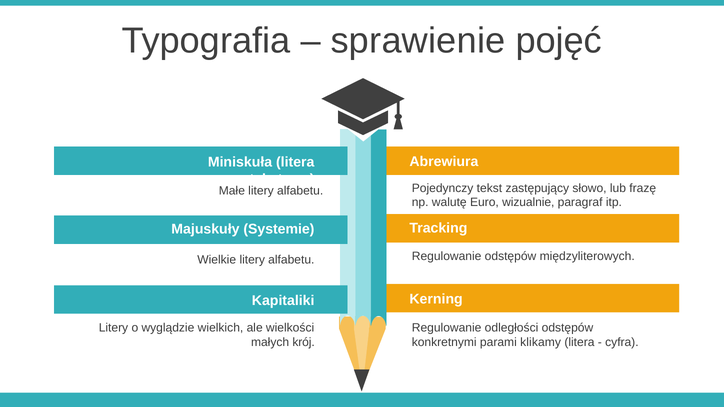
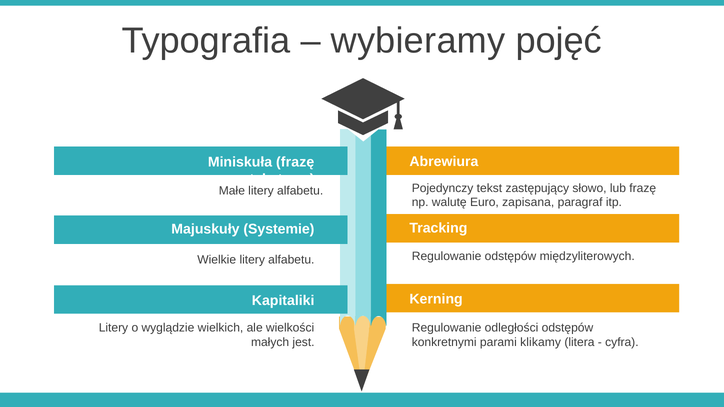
sprawienie: sprawienie -> wybieramy (418, 41)
Miniskuła litera: litera -> frazę (295, 162)
wizualnie: wizualnie -> zapisana (528, 203)
krój: krój -> jest (304, 343)
